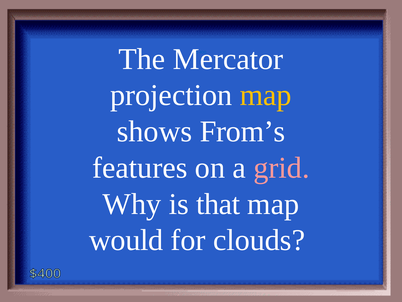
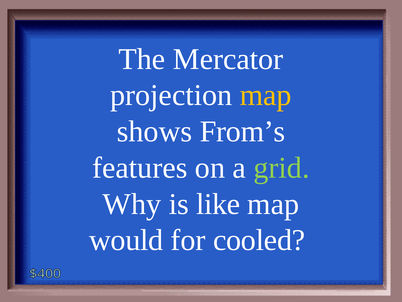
grid colour: pink -> light green (282, 168)
that: that -> like (218, 204)
clouds: clouds -> cooled (259, 240)
